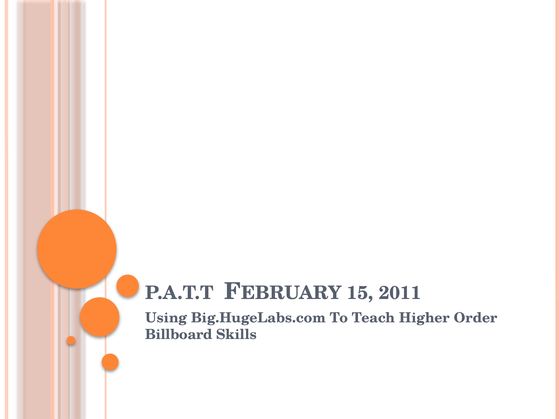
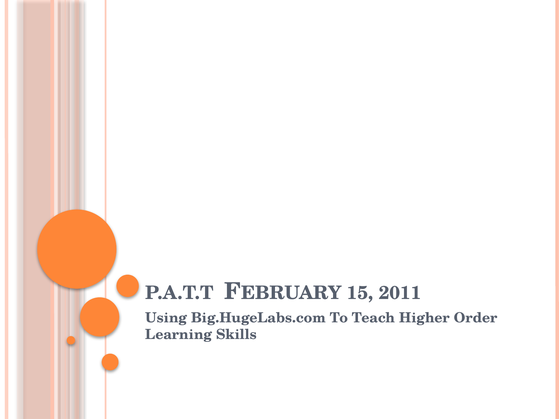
Billboard: Billboard -> Learning (179, 335)
